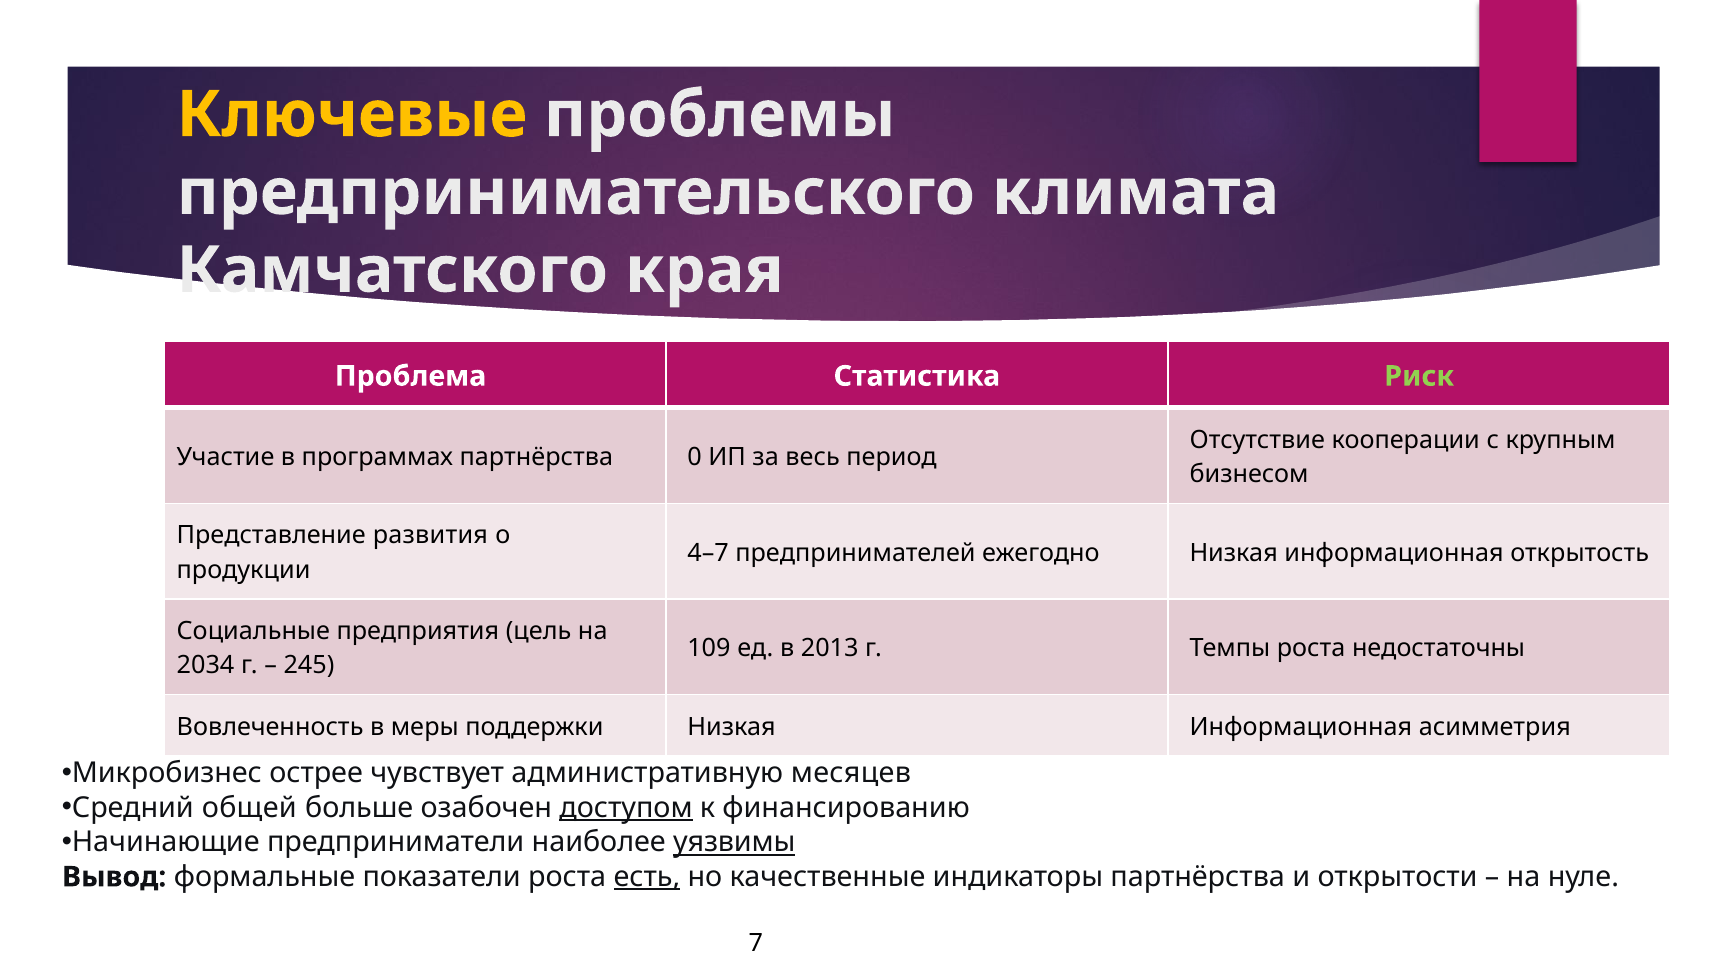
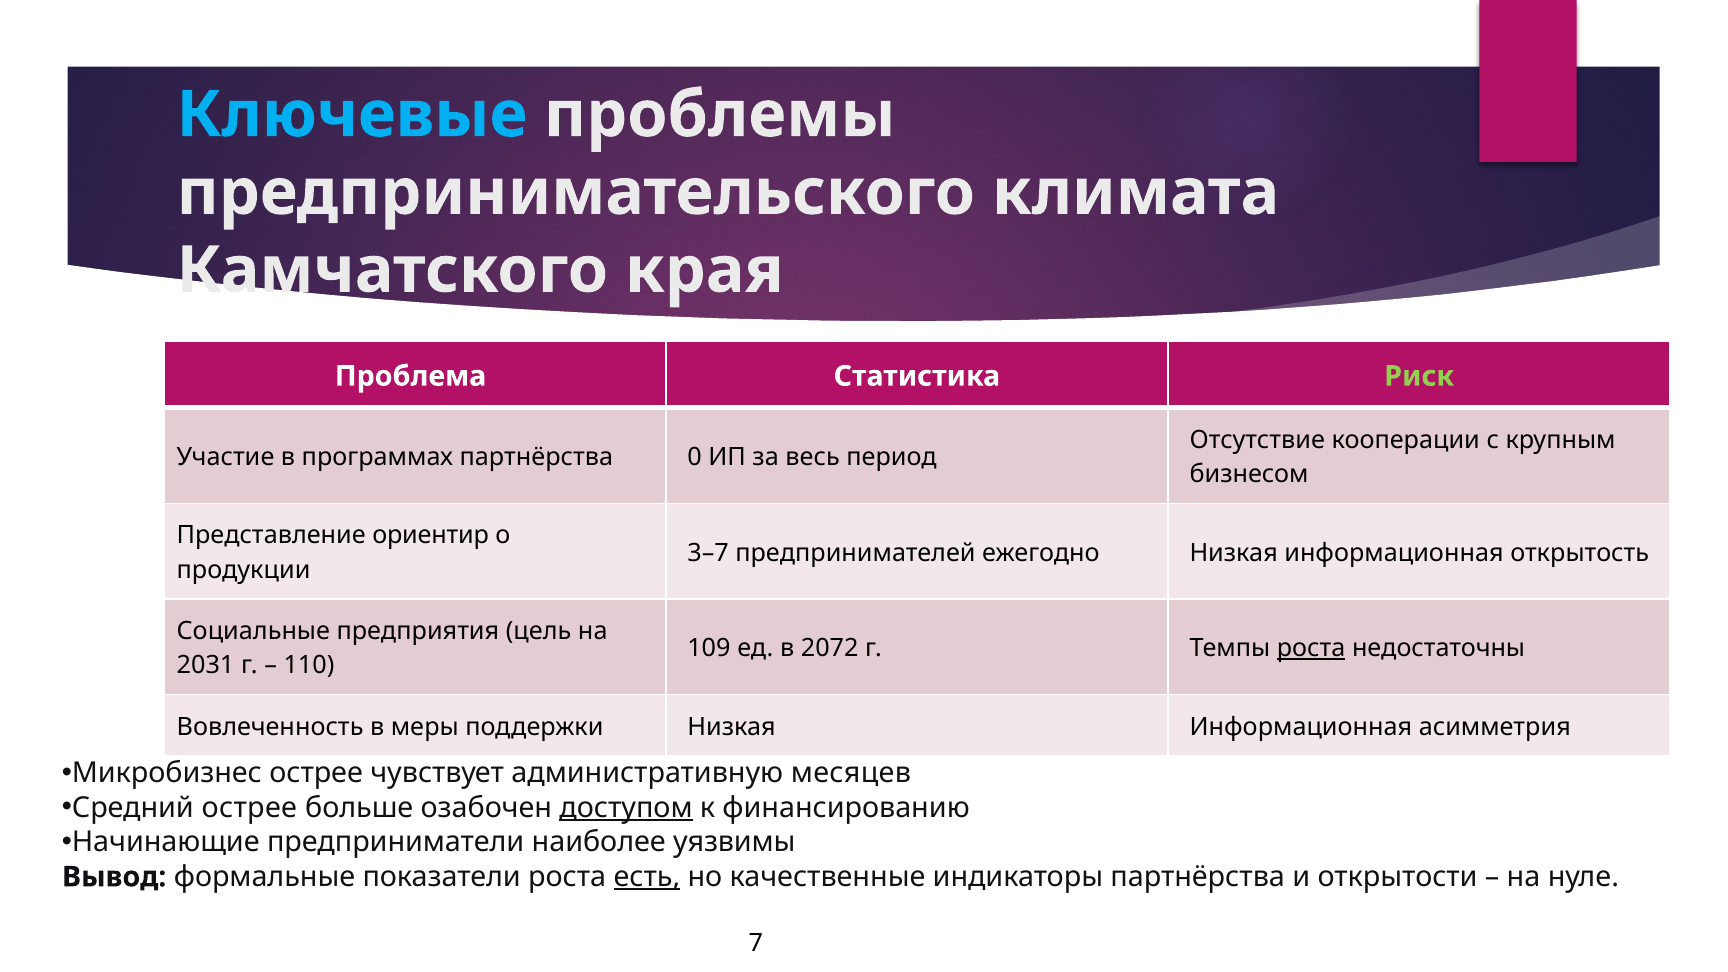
Ключевые colour: yellow -> light blue (352, 115)
развития: развития -> ориентир (431, 535)
4–7: 4–7 -> 3–7 (708, 553)
2013: 2013 -> 2072 (830, 648)
роста underline: none -> present (1311, 648)
2034: 2034 -> 2031 (206, 665)
245: 245 -> 110 (309, 665)
Средний общей: общей -> острее (249, 808)
уязвимы underline: present -> none (734, 842)
